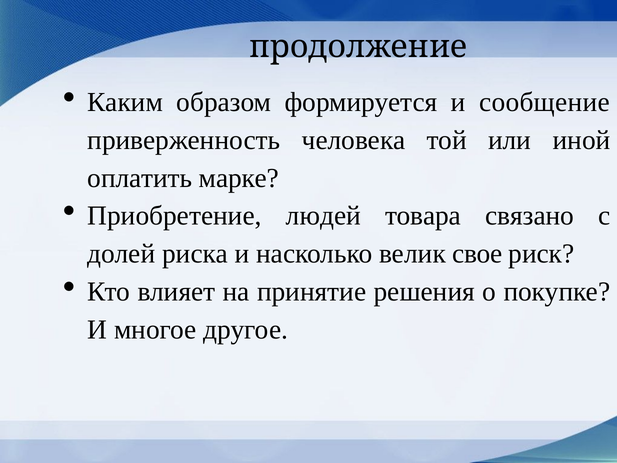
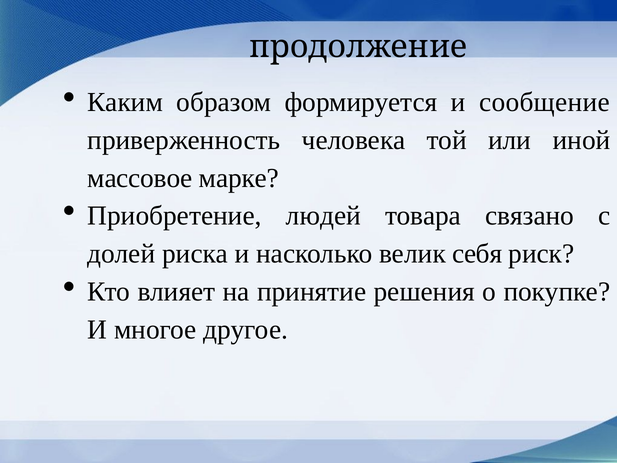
оплатить: оплатить -> массовое (140, 178)
свое: свое -> себя (477, 254)
